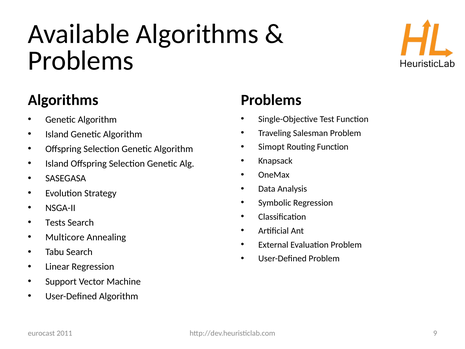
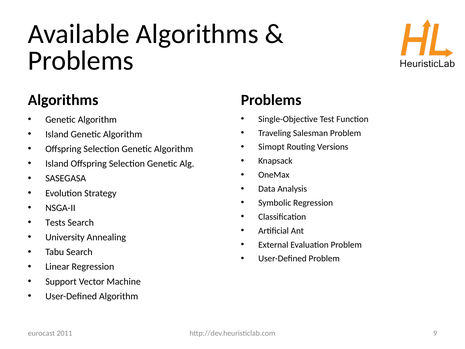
Routing Function: Function -> Versions (333, 147)
Multicore: Multicore -> University (65, 237)
